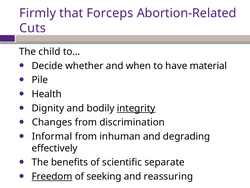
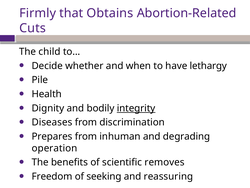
Forceps: Forceps -> Obtains (110, 13)
material: material -> lethargy (208, 66)
Changes: Changes -> Diseases (52, 122)
Informal: Informal -> Prepares (52, 136)
effectively: effectively -> operation (55, 148)
separate: separate -> removes (165, 162)
Freedom underline: present -> none (52, 176)
